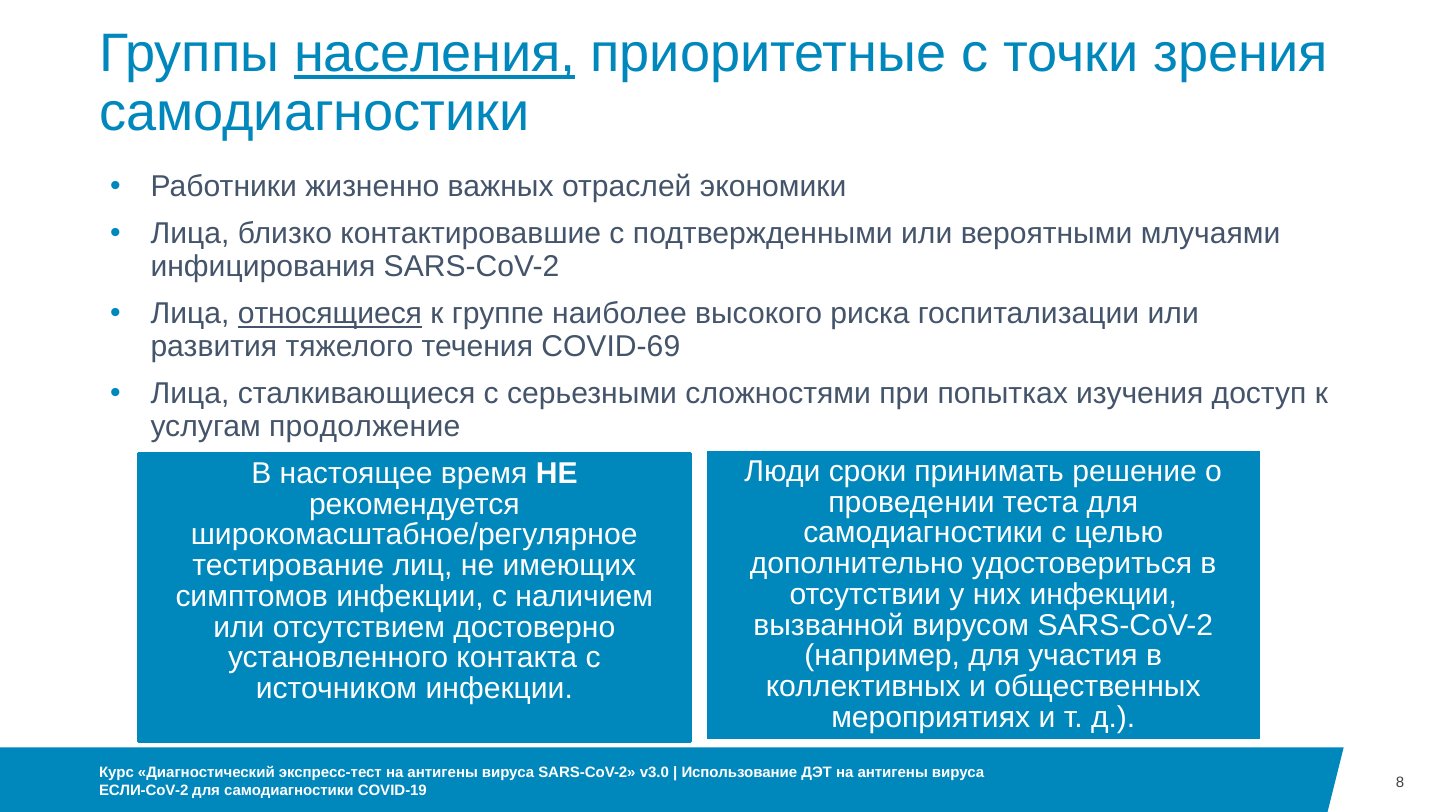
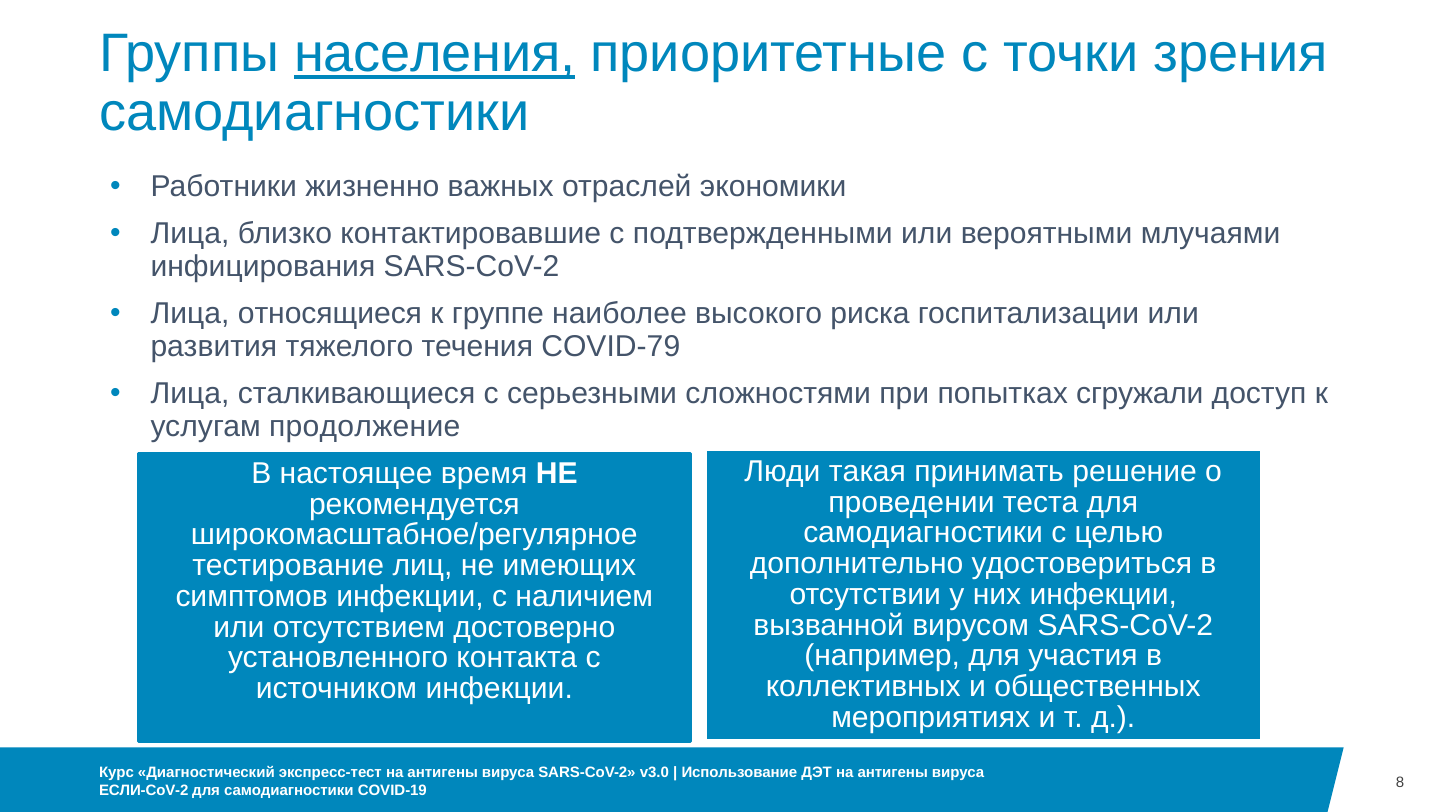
относящиеся underline: present -> none (330, 314)
COVID-69: COVID-69 -> COVID-79 (611, 346)
изучения: изучения -> сгружали (1140, 394)
сроки: сроки -> такая (867, 471)
